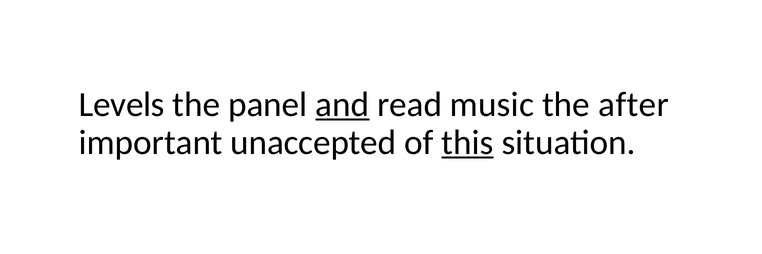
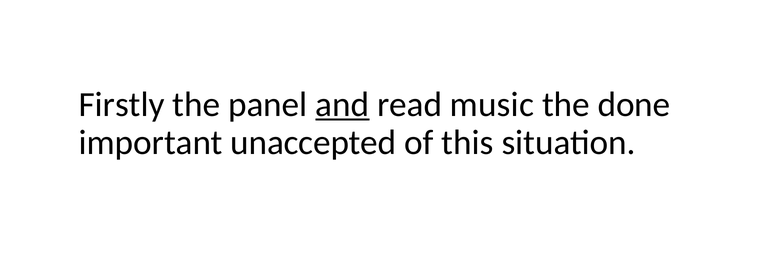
Levels: Levels -> Firstly (122, 104)
after: after -> done (634, 104)
this underline: present -> none (467, 142)
